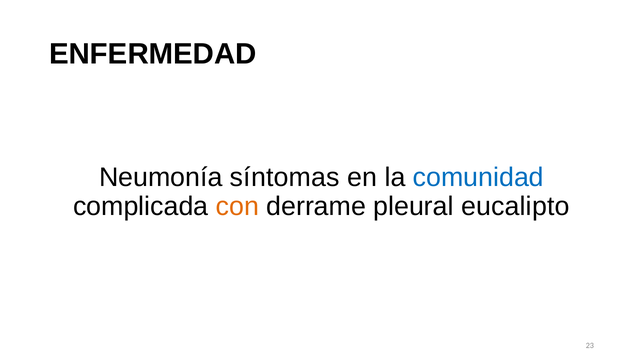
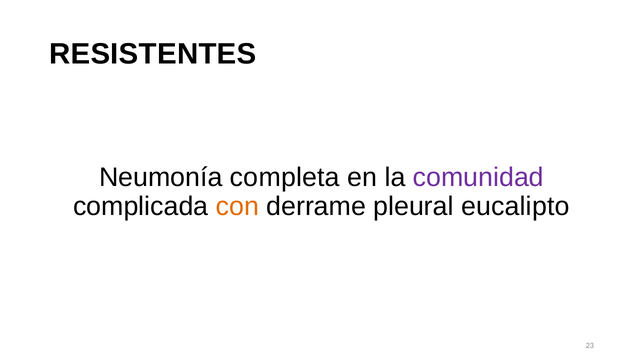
ENFERMEDAD: ENFERMEDAD -> RESISTENTES (153, 54)
síntomas: síntomas -> completa (285, 177)
comunidad colour: blue -> purple (478, 177)
